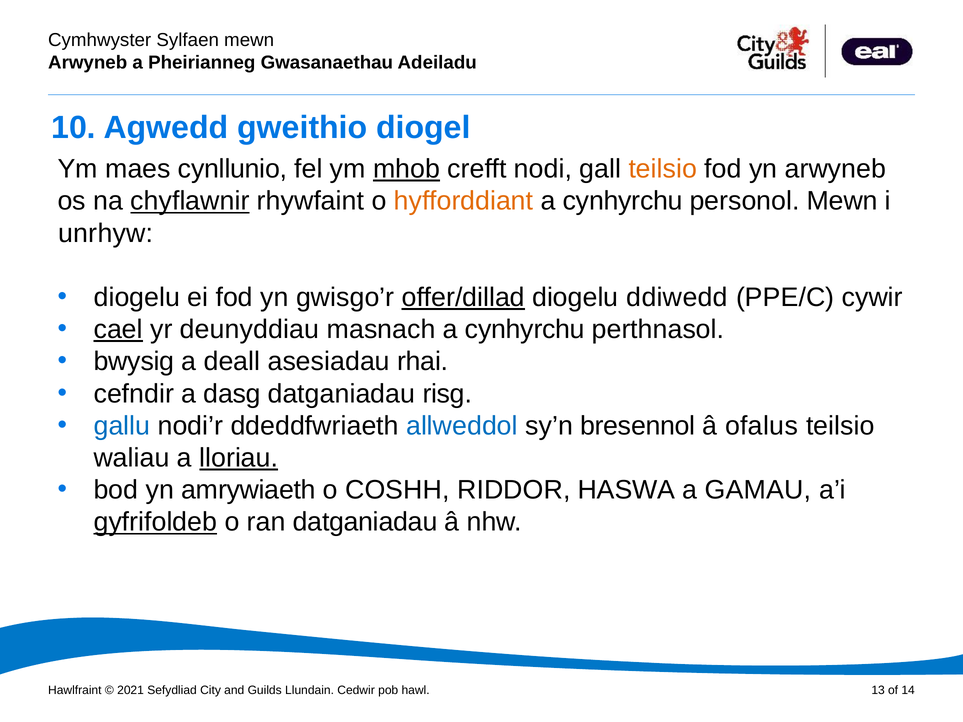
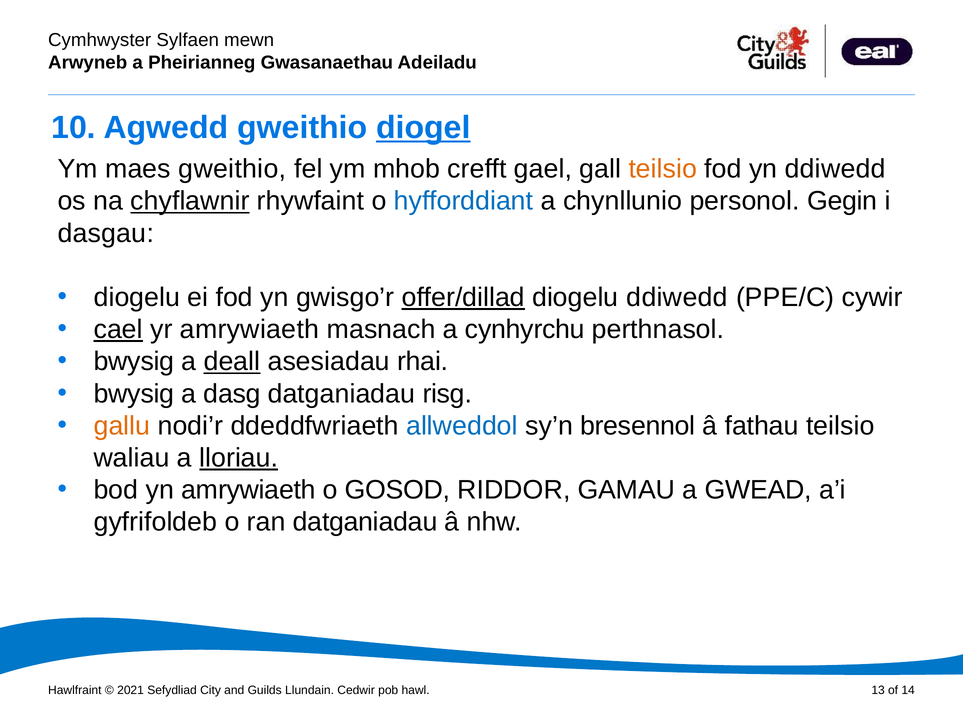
diogel underline: none -> present (423, 128)
maes cynllunio: cynllunio -> gweithio (232, 169)
mhob underline: present -> none (407, 169)
nodi: nodi -> gael (543, 169)
yn arwyneb: arwyneb -> ddiwedd (835, 169)
hyfforddiant colour: orange -> blue (464, 201)
cynhyrchu: cynhyrchu -> chynllunio (623, 201)
personol Mewn: Mewn -> Gegin (842, 201)
unrhyw: unrhyw -> dasgau (106, 233)
yr deunyddiau: deunyddiau -> amrywiaeth (250, 330)
deall underline: none -> present (232, 362)
cefndir: cefndir -> bwysig (134, 394)
gallu colour: blue -> orange (122, 426)
ofalus: ofalus -> fathau (762, 426)
COSHH: COSHH -> GOSOD (398, 490)
HASWA: HASWA -> GAMAU (626, 490)
GAMAU: GAMAU -> GWEAD (758, 490)
gyfrifoldeb underline: present -> none (155, 522)
